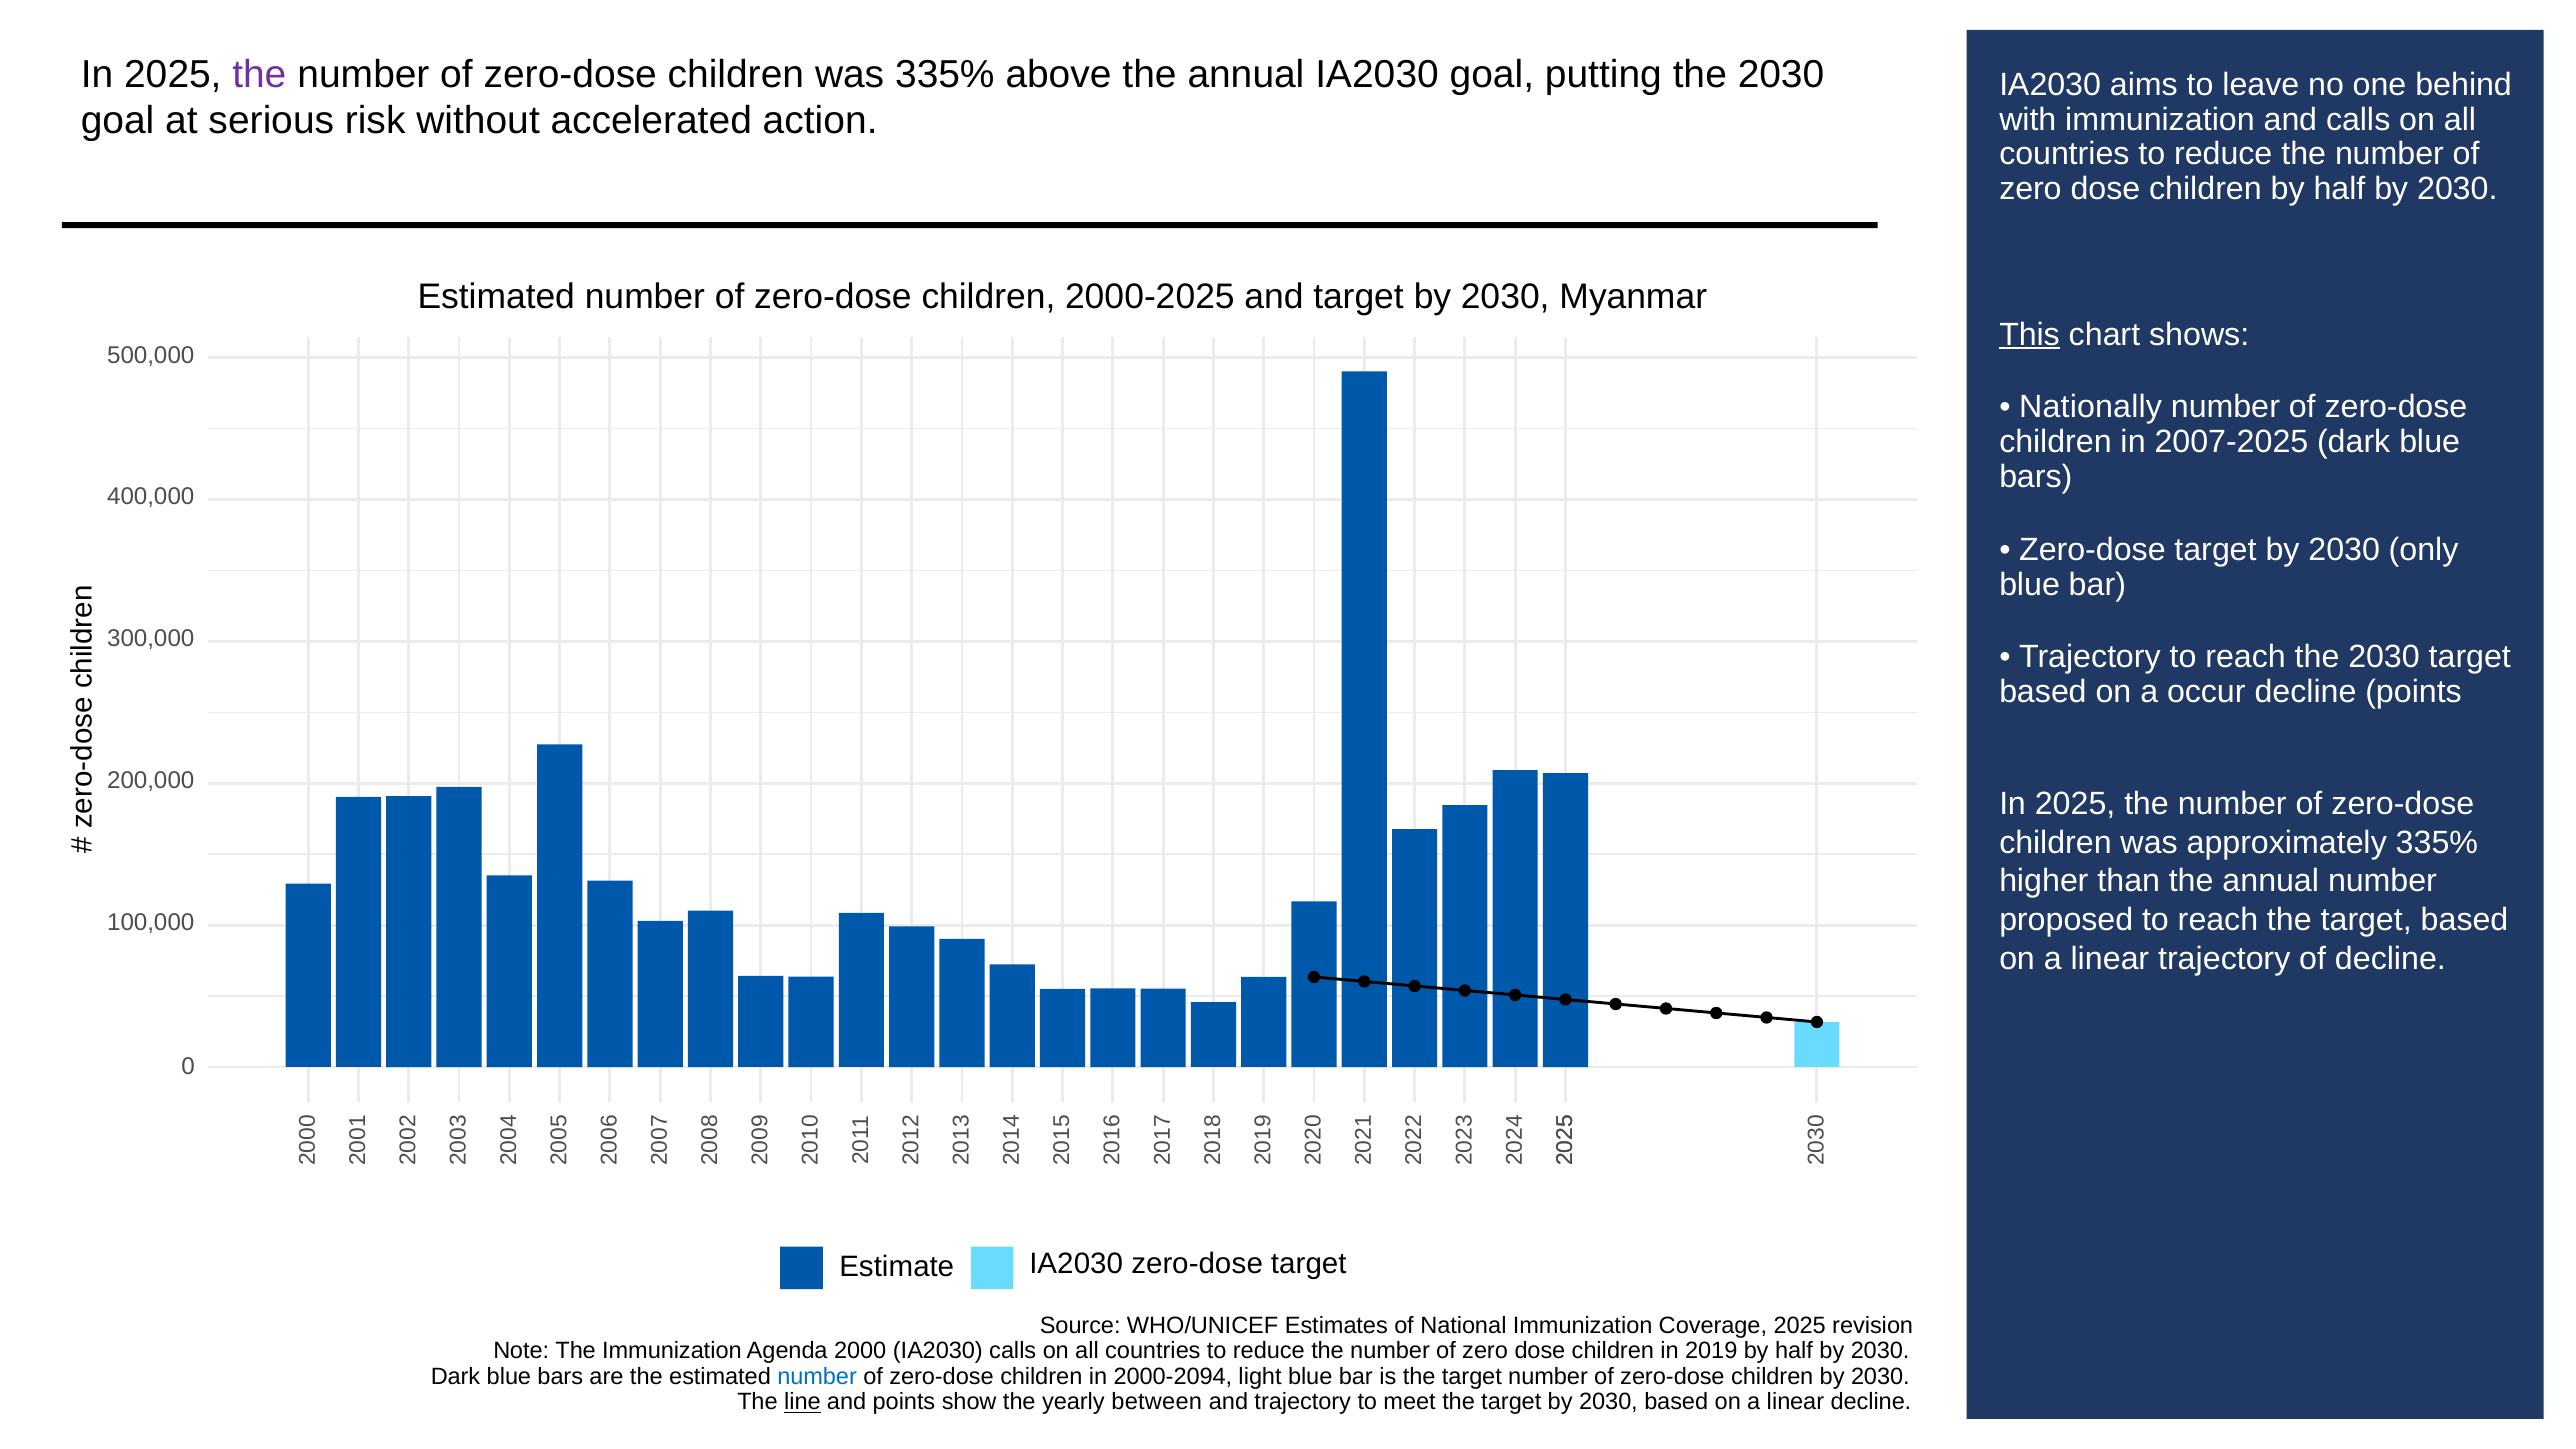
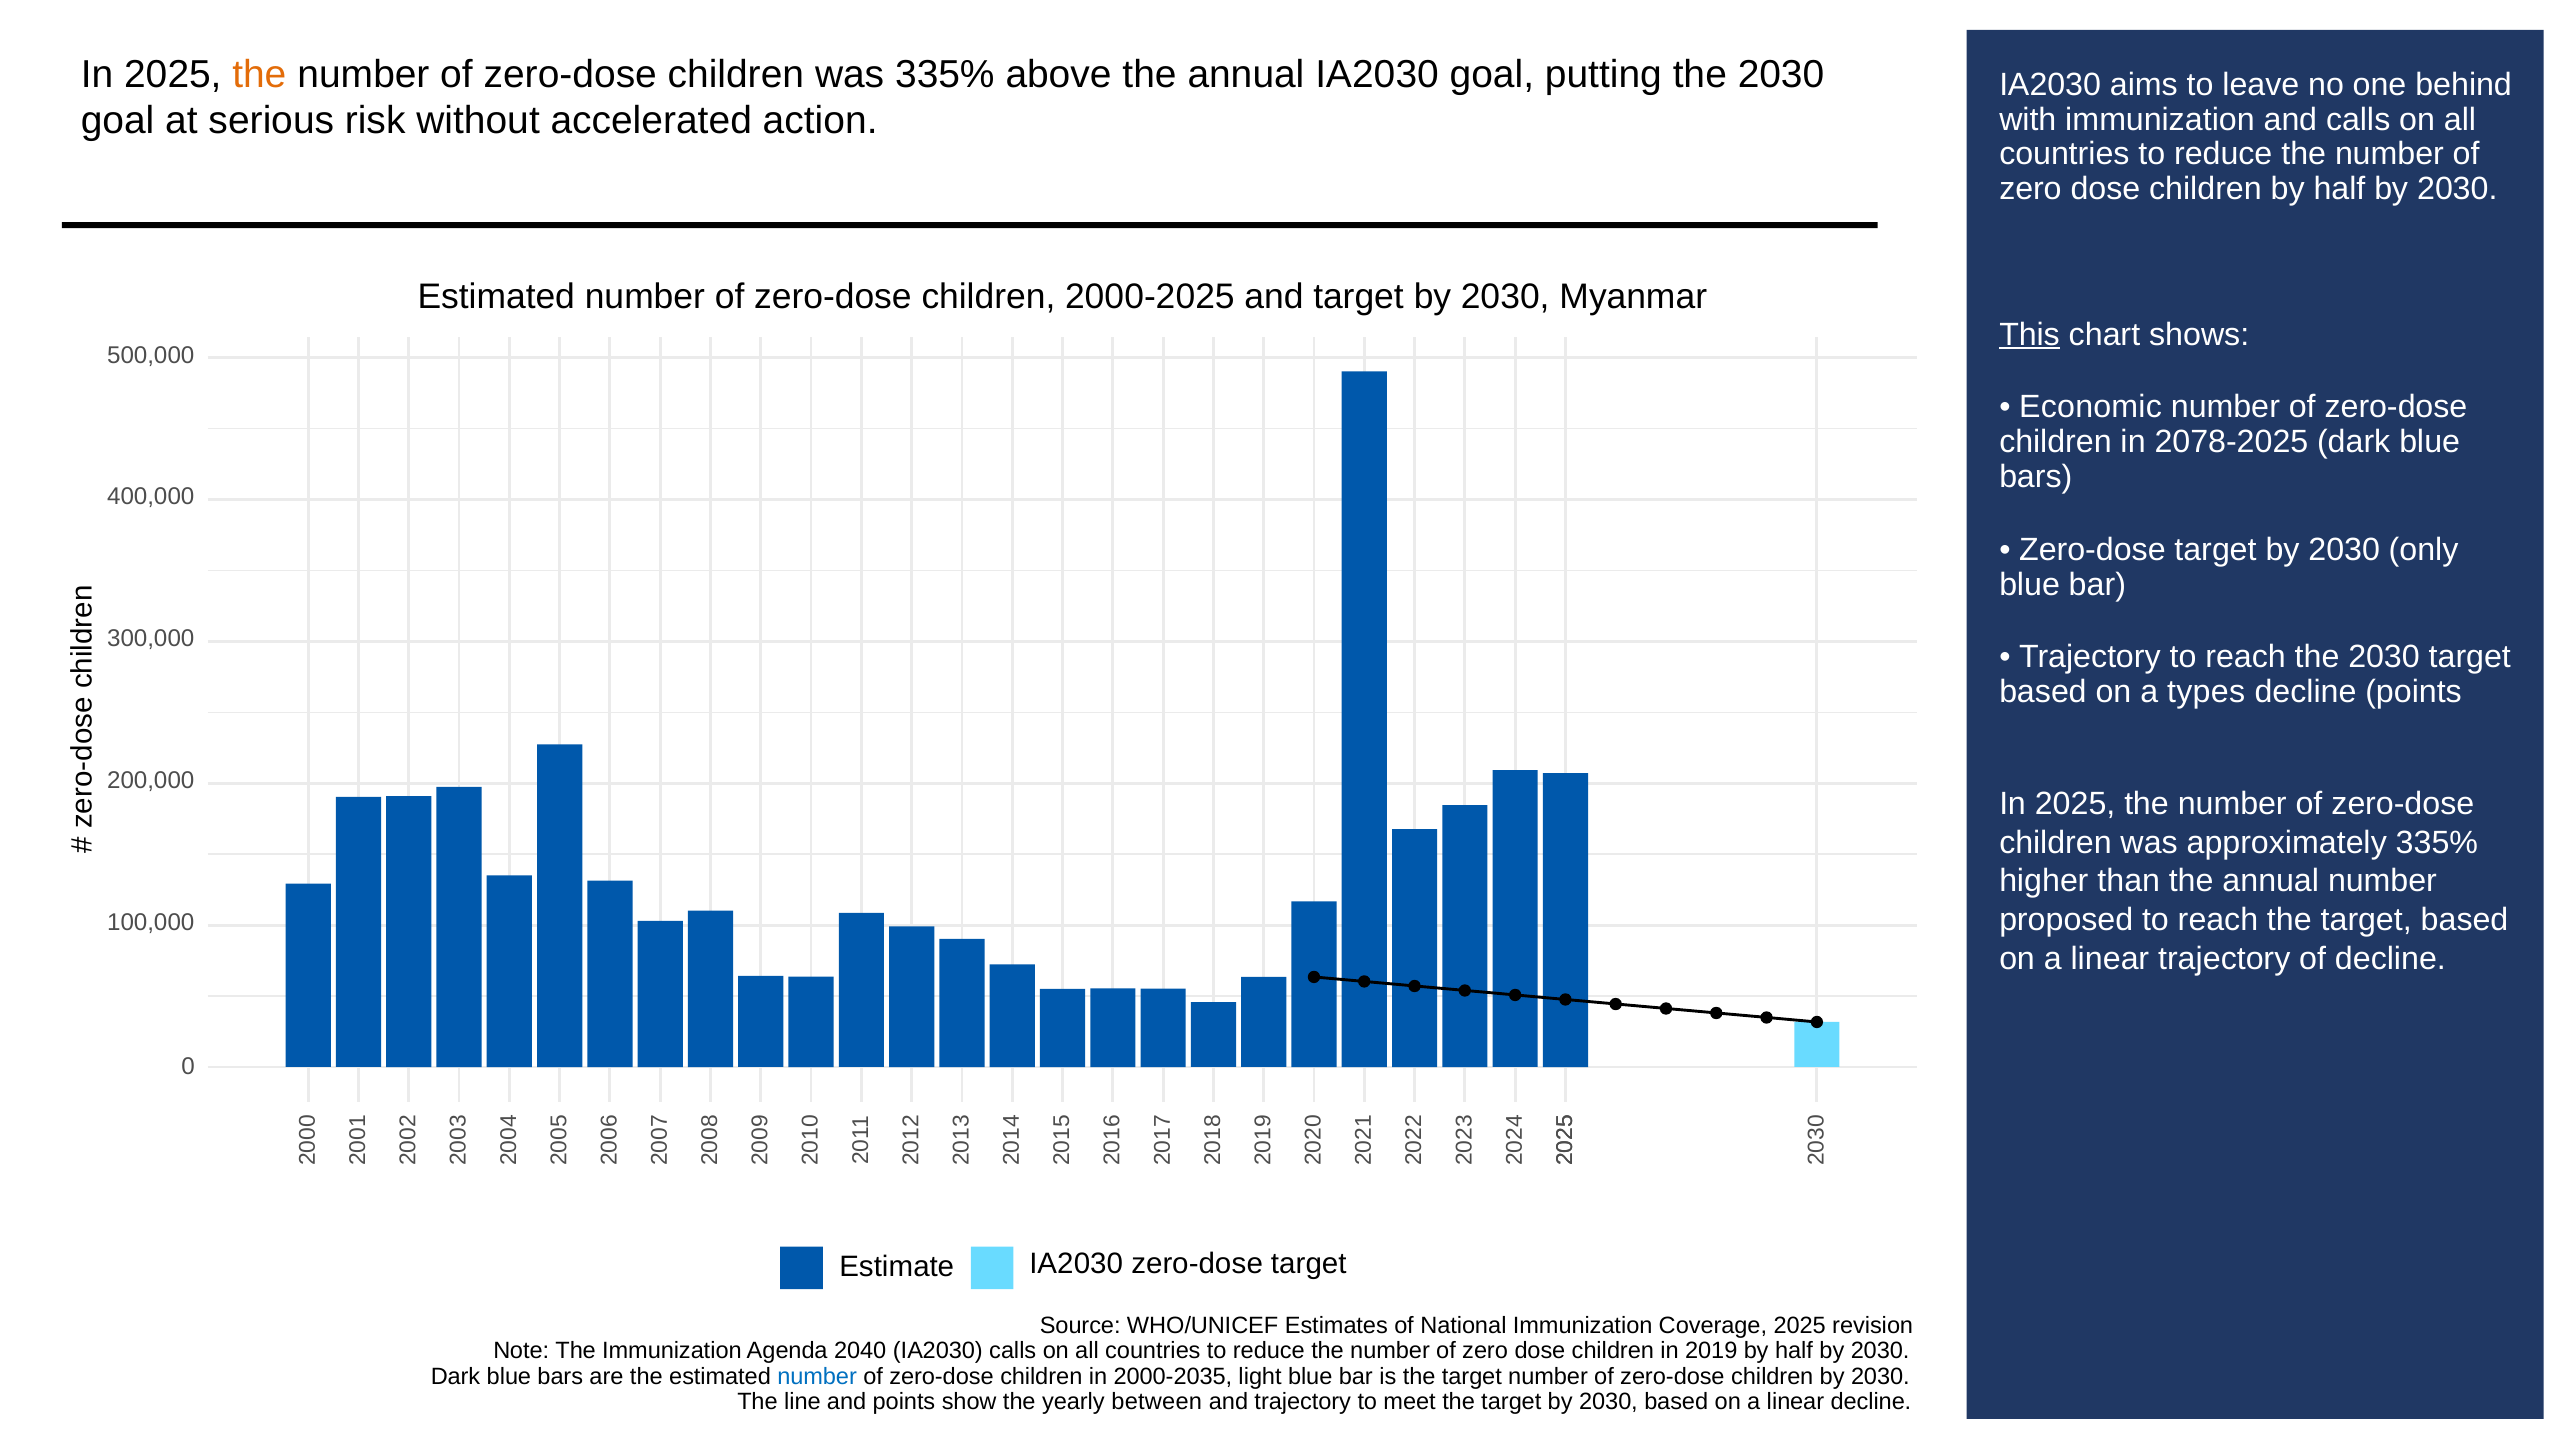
the colour: purple -> orange (259, 74)
Nationally: Nationally -> Economic (2091, 407)
2007-2025: 2007-2025 -> 2078-2025 (2231, 442)
occur: occur -> types (2206, 692)
2000: 2000 -> 2040 (860, 1351)
2000-2094: 2000-2094 -> 2000-2035 (1173, 1377)
line underline: present -> none (802, 1402)
